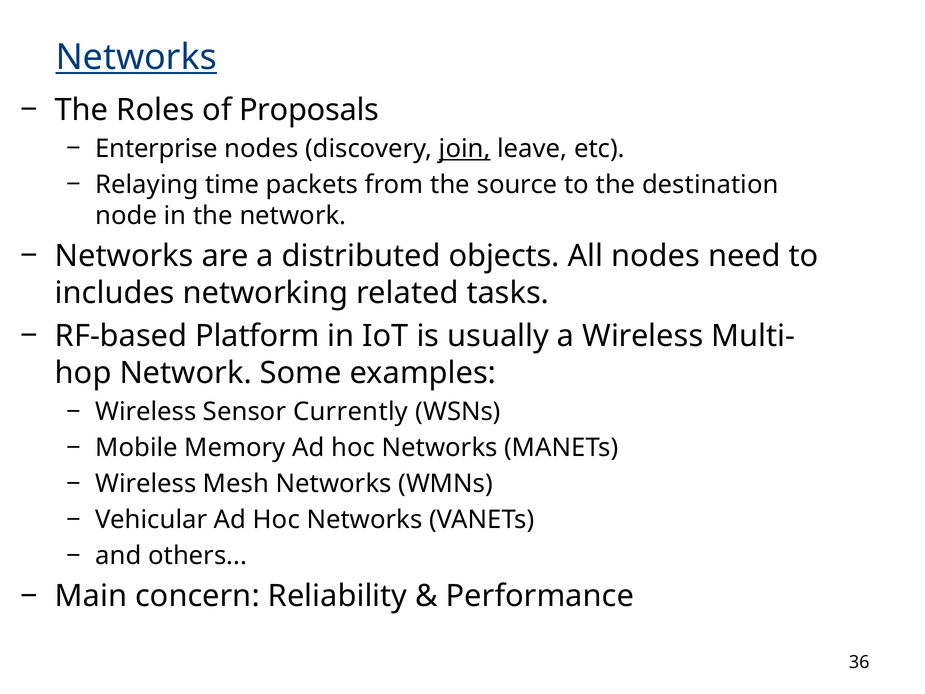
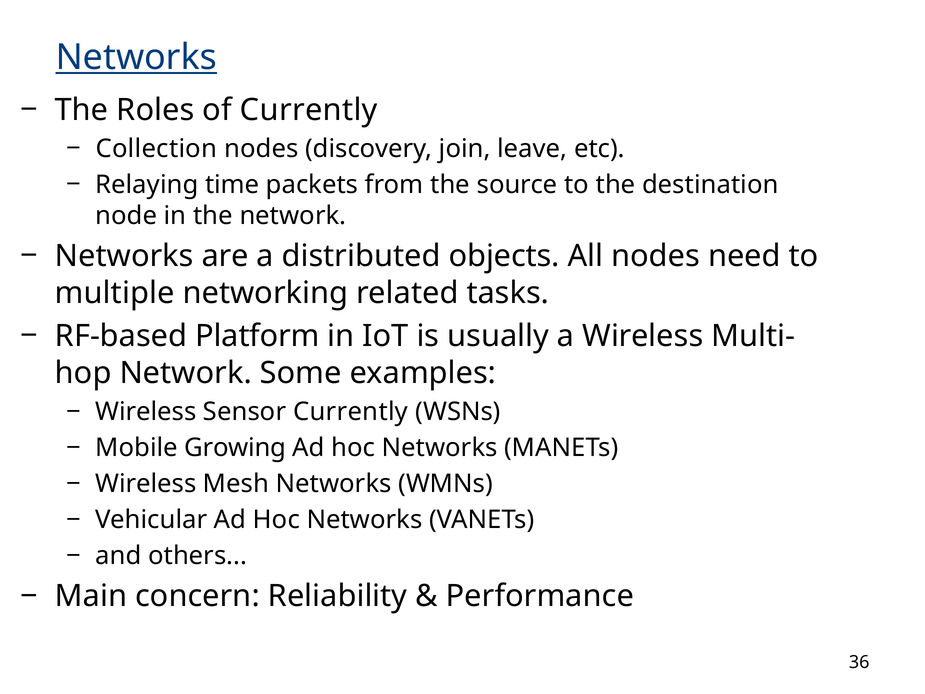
of Proposals: Proposals -> Currently (309, 110)
Enterprise: Enterprise -> Collection (156, 149)
join underline: present -> none (465, 149)
includes: includes -> multiple (115, 293)
Memory: Memory -> Growing (235, 448)
